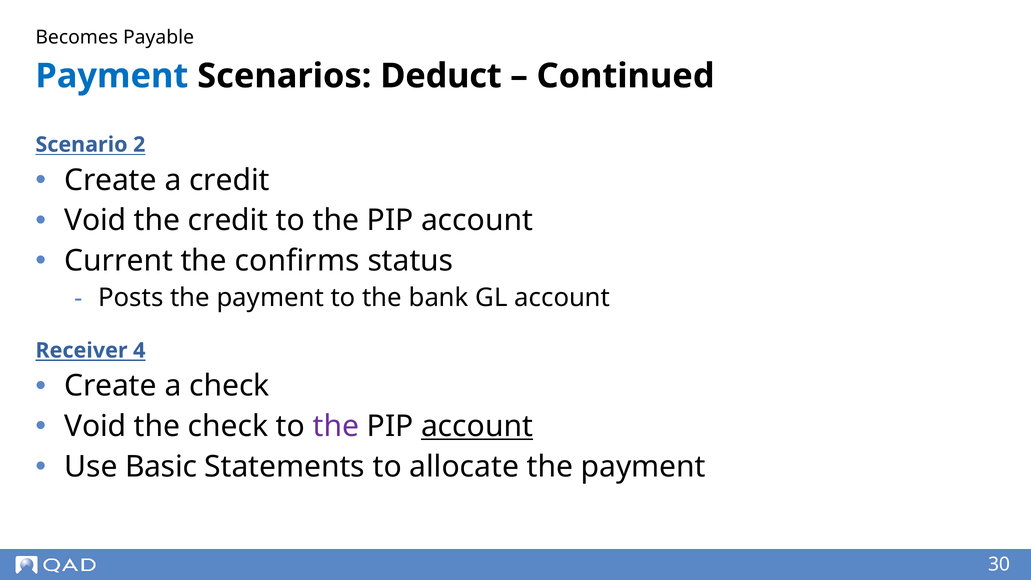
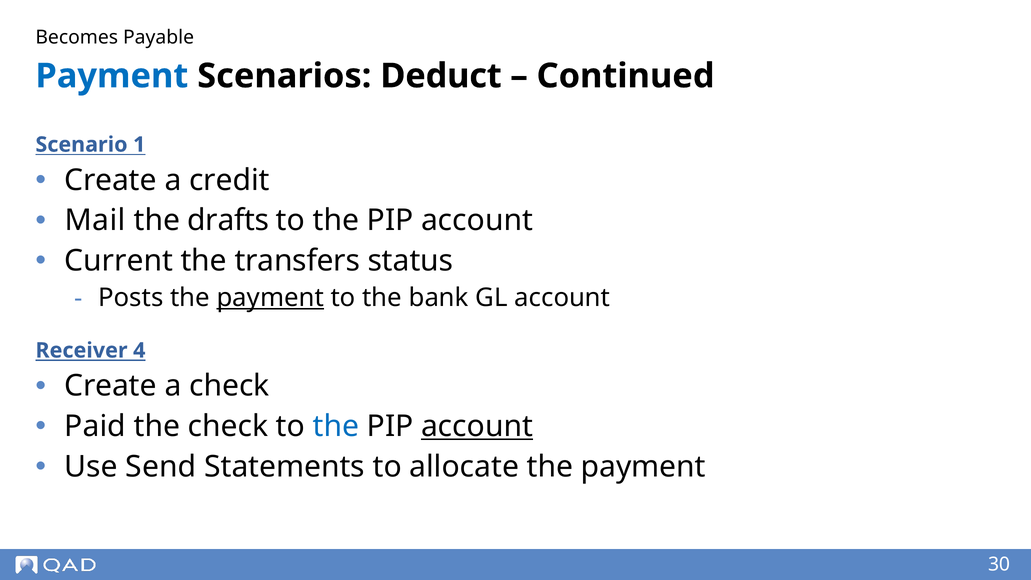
2: 2 -> 1 (139, 145)
Void: Void -> Mail (95, 220)
the credit: credit -> drafts (228, 220)
confirms: confirms -> transfers (297, 261)
payment underline: none -> present (270, 298)
Void: Void -> Paid (95, 426)
the colour: purple -> blue (336, 426)
Basic: Basic -> Send (161, 467)
